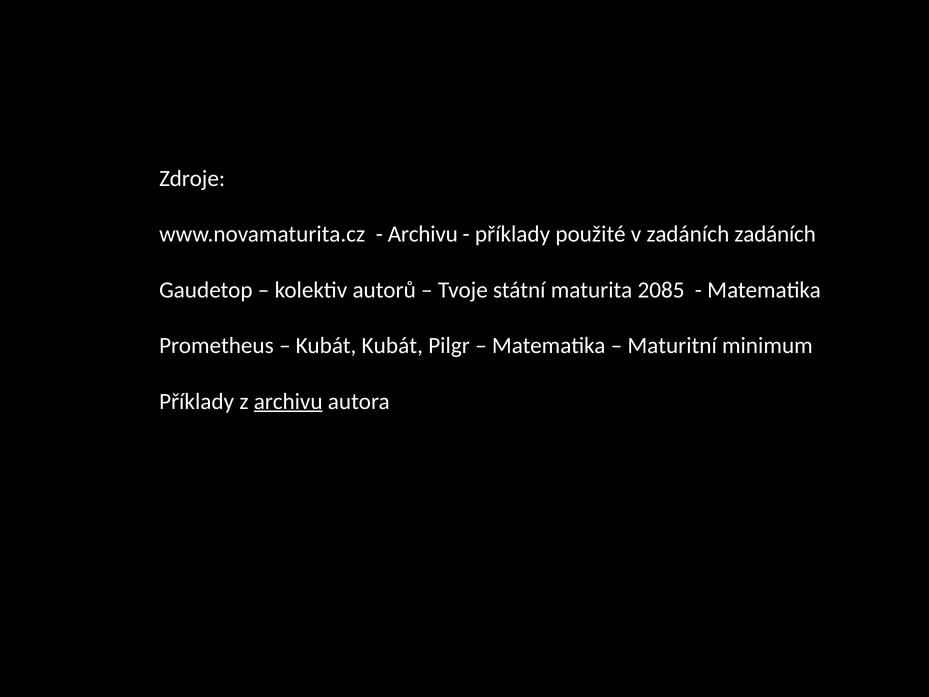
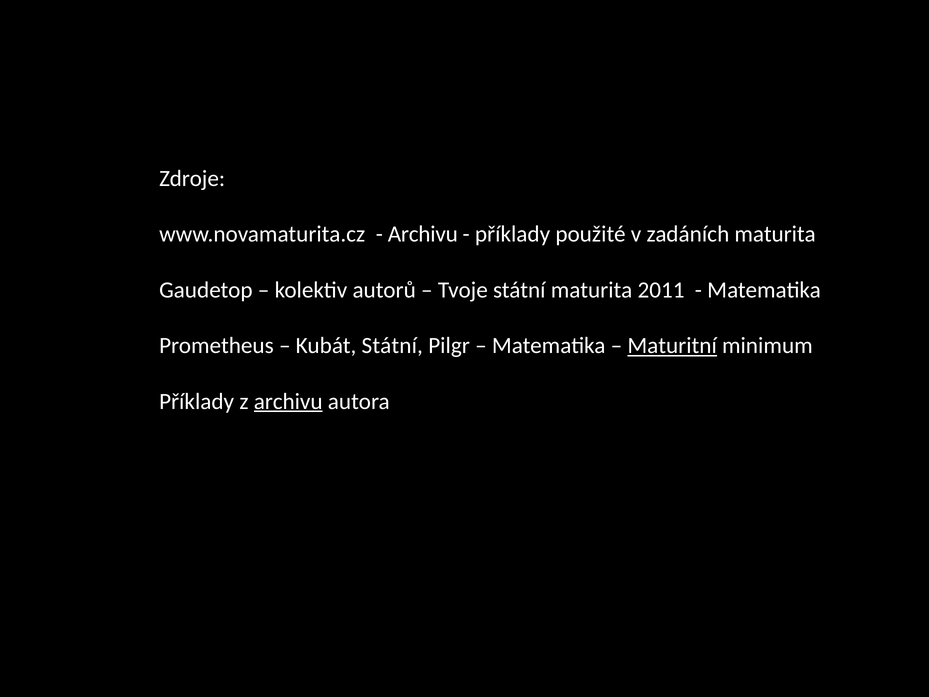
zadáních zadáních: zadáních -> maturita (775, 234)
2085: 2085 -> 2011 (661, 290)
Kubát Kubát: Kubát -> Státní (392, 346)
Maturitní underline: none -> present (672, 346)
